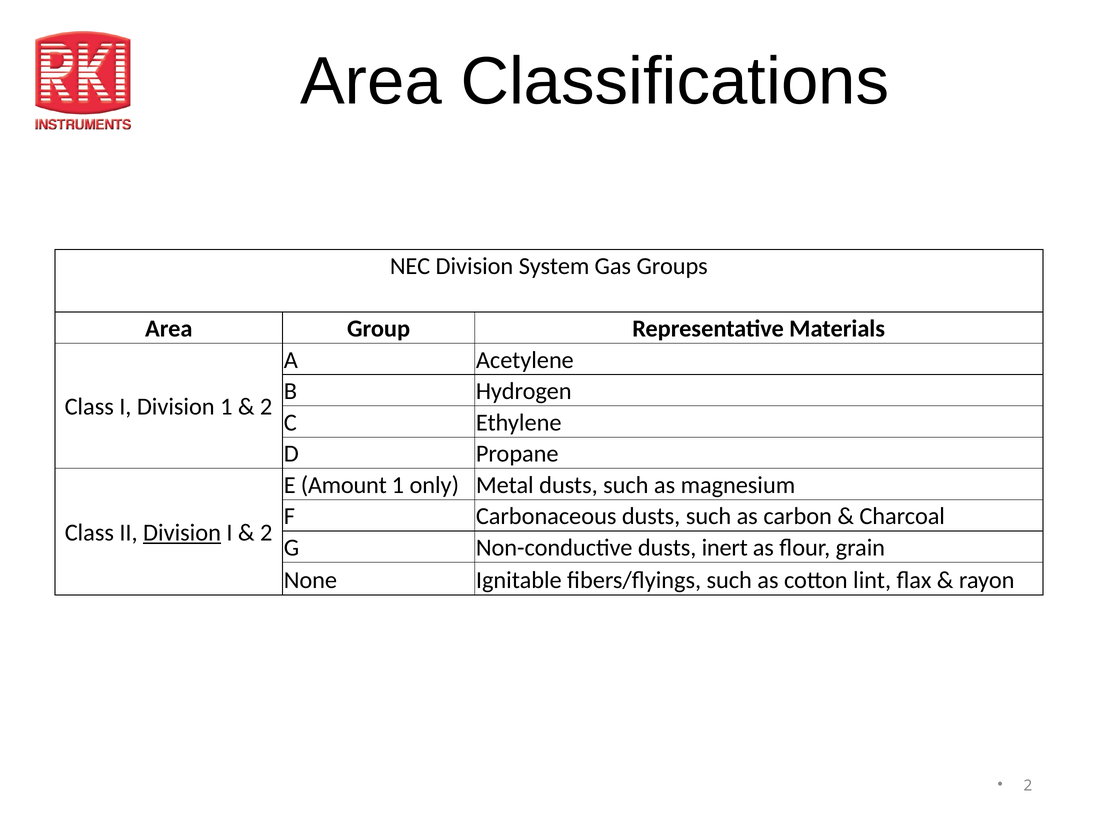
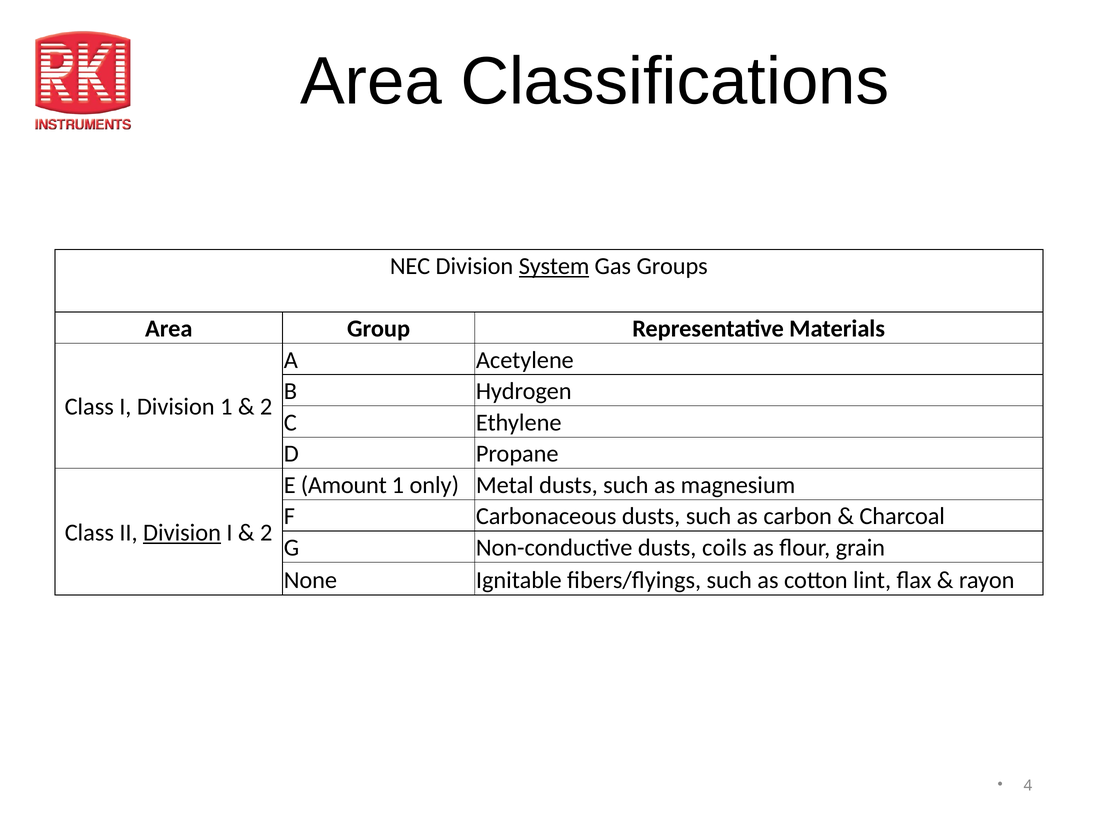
System underline: none -> present (554, 266)
inert: inert -> coils (724, 547)
2: 2 -> 4 (1028, 785)
